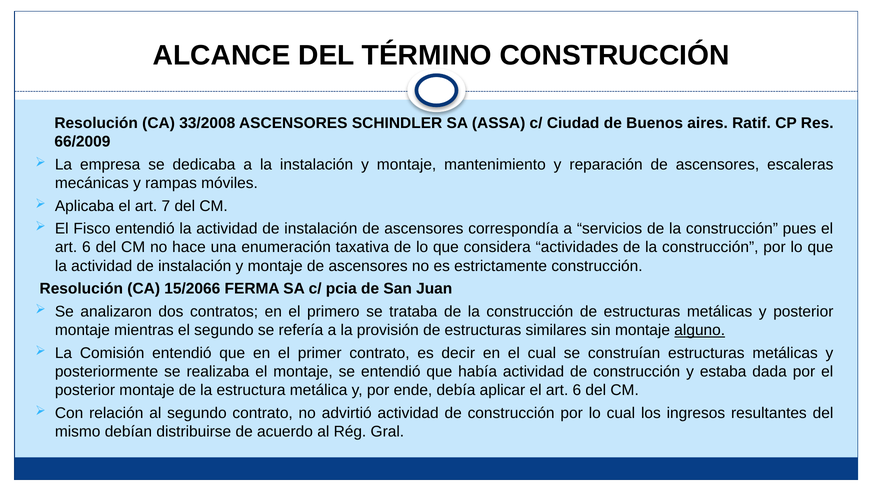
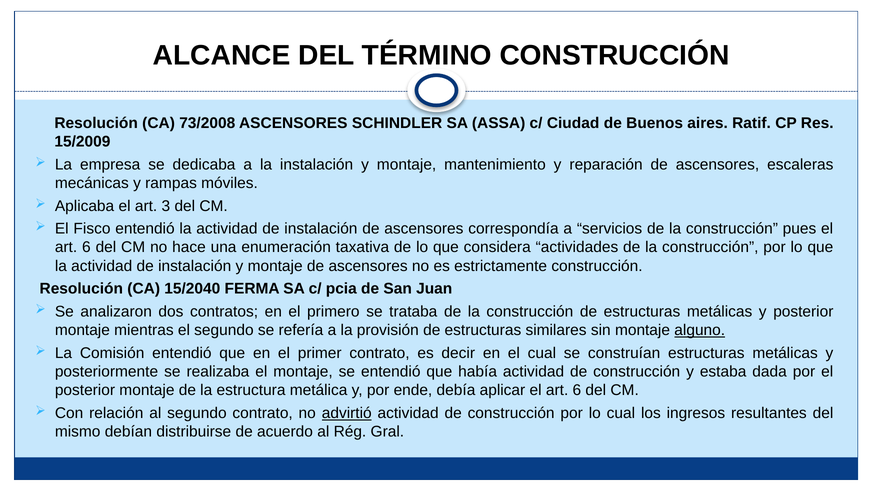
33/2008: 33/2008 -> 73/2008 (207, 123)
66/2009: 66/2009 -> 15/2009 (82, 142)
7: 7 -> 3 (166, 206)
15/2066: 15/2066 -> 15/2040 (192, 289)
advirtió underline: none -> present (347, 413)
